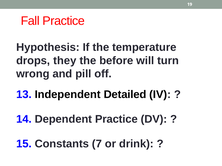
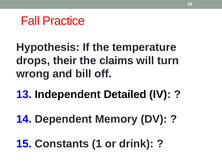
they: they -> their (65, 61)
before: before -> claims (116, 61)
pill: pill -> bill (83, 74)
Dependent Practice: Practice -> Memory (116, 119)
7: 7 -> 1 (97, 144)
